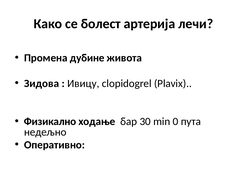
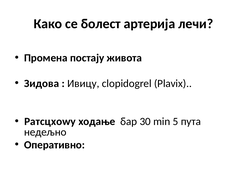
дубине: дубине -> постају (87, 58)
Физикално: Физикално -> Ратсцхоwу (50, 122)
0: 0 -> 5 (176, 122)
